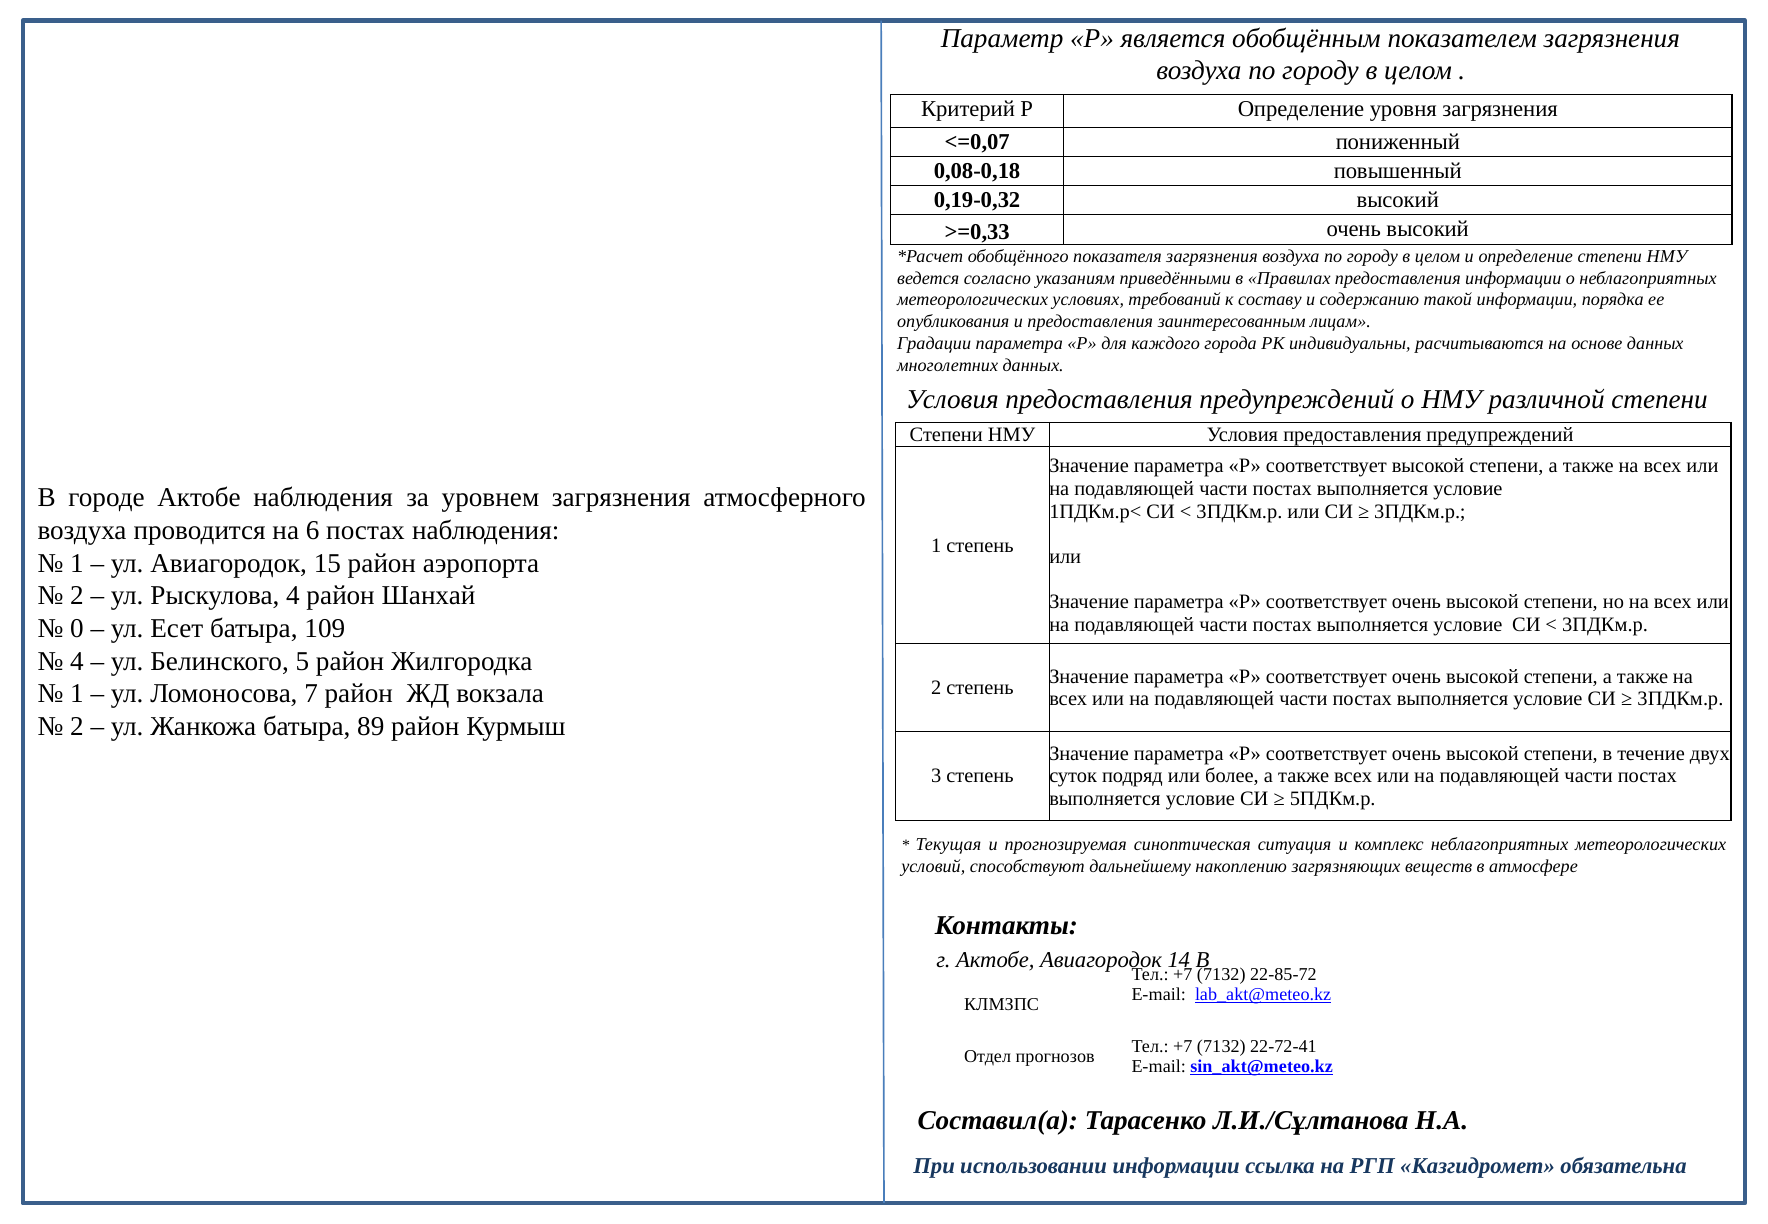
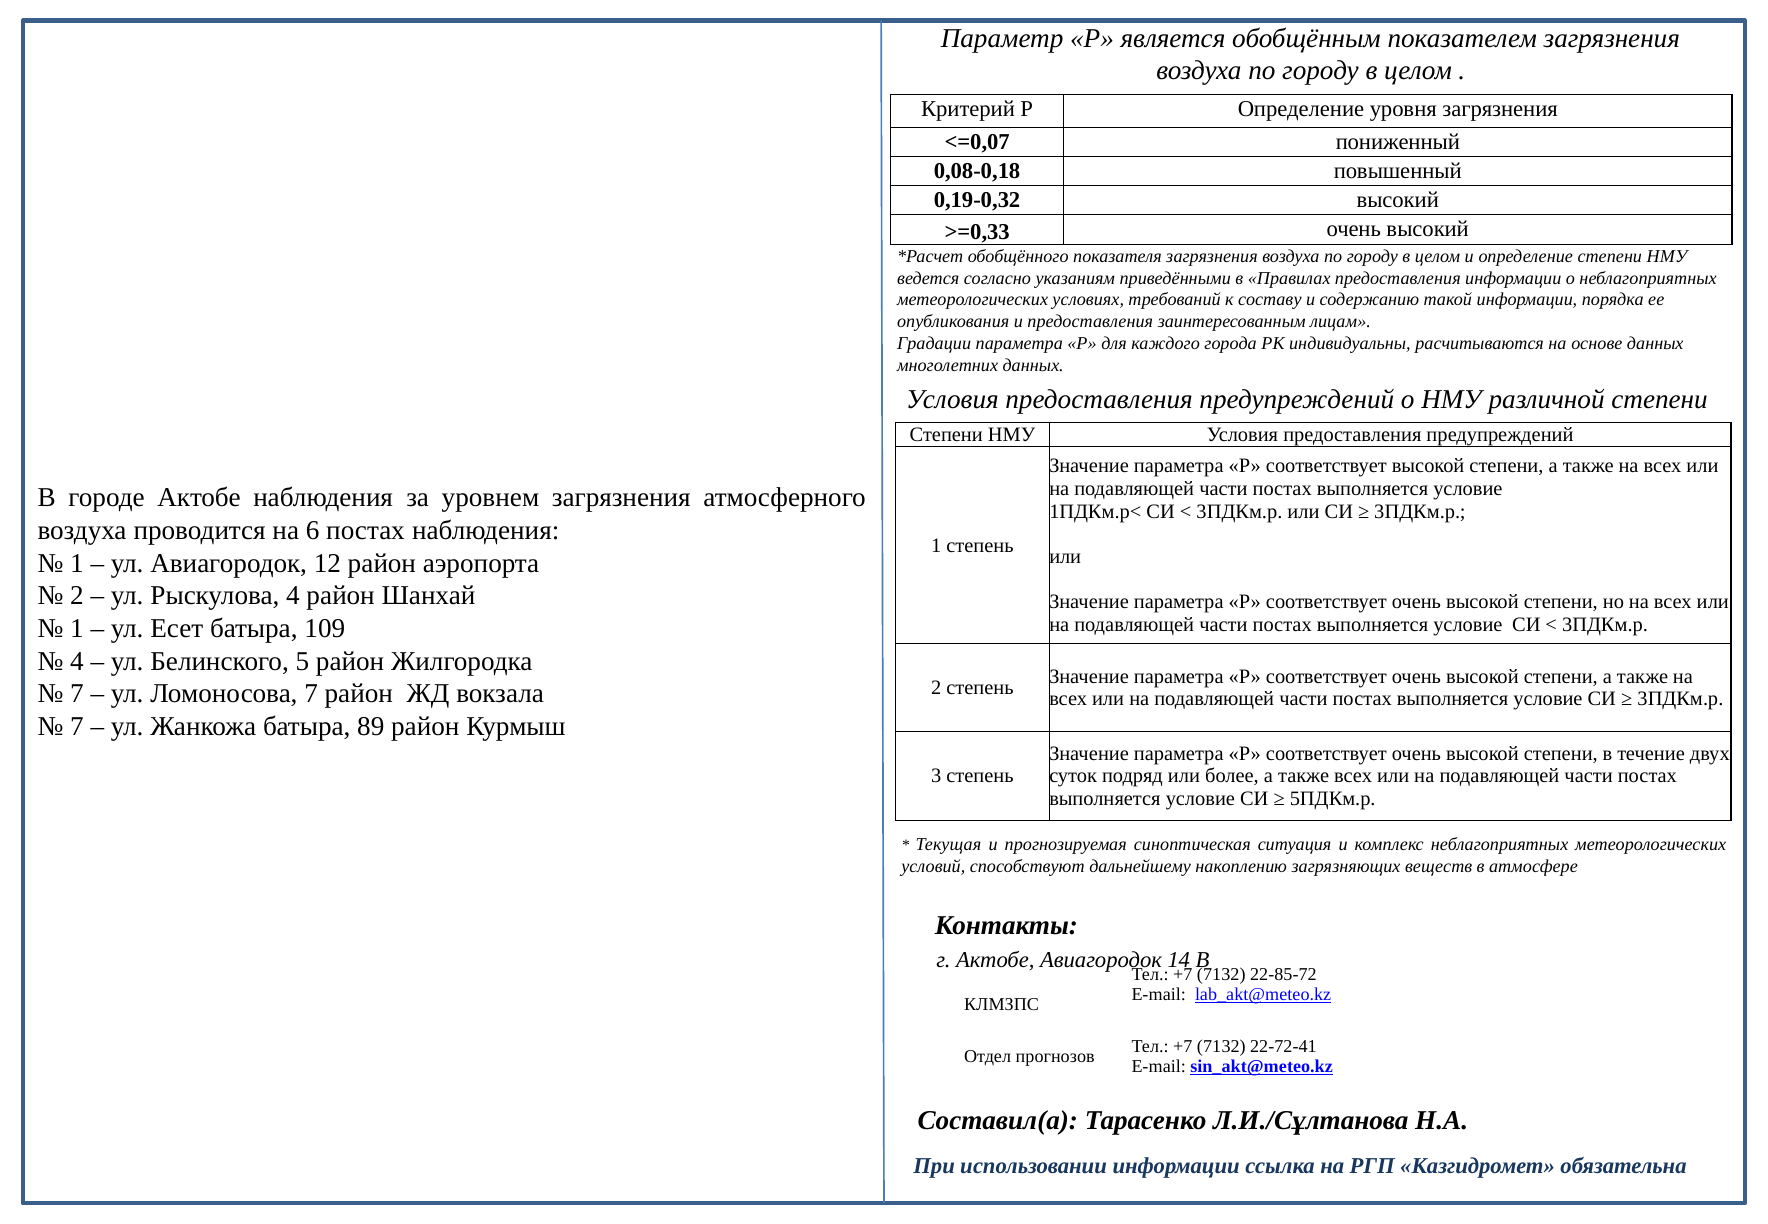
15: 15 -> 12 (327, 563)
0: 0 -> 1 (77, 629)
1: 1 -> 7 (77, 694)
2: 2 -> 7 (77, 726)
